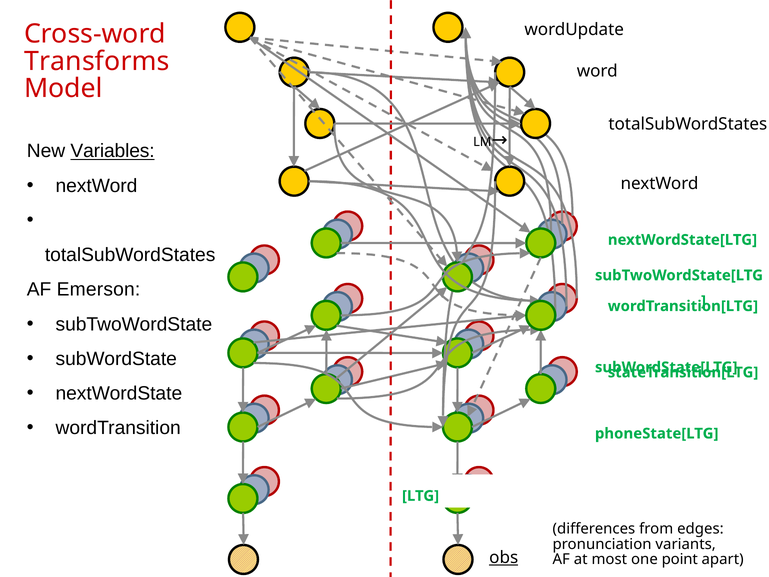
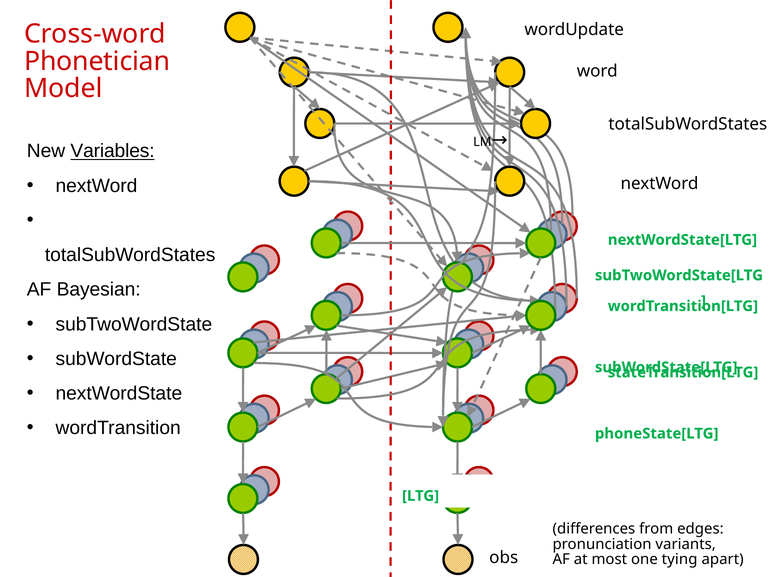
Transforms: Transforms -> Phonetician (97, 61)
Emerson: Emerson -> Bayesian (99, 289)
obs underline: present -> none (504, 557)
point: point -> tying (680, 559)
